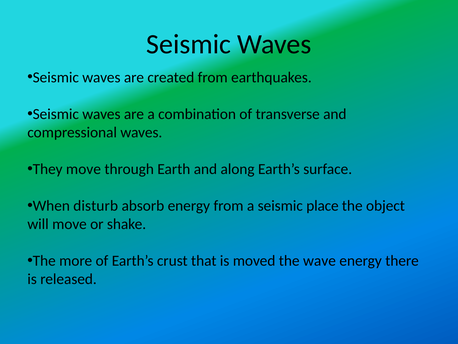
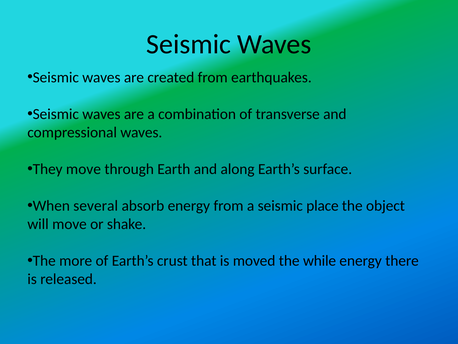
disturb: disturb -> several (96, 206)
wave: wave -> while (320, 261)
